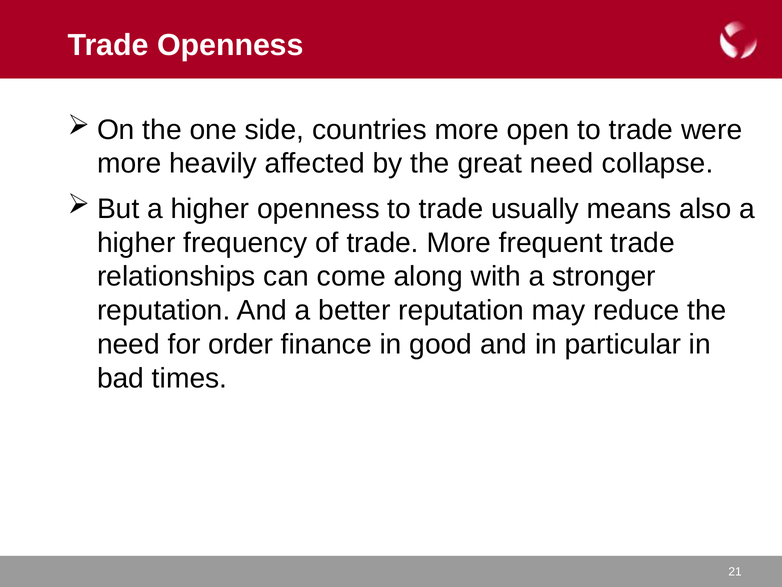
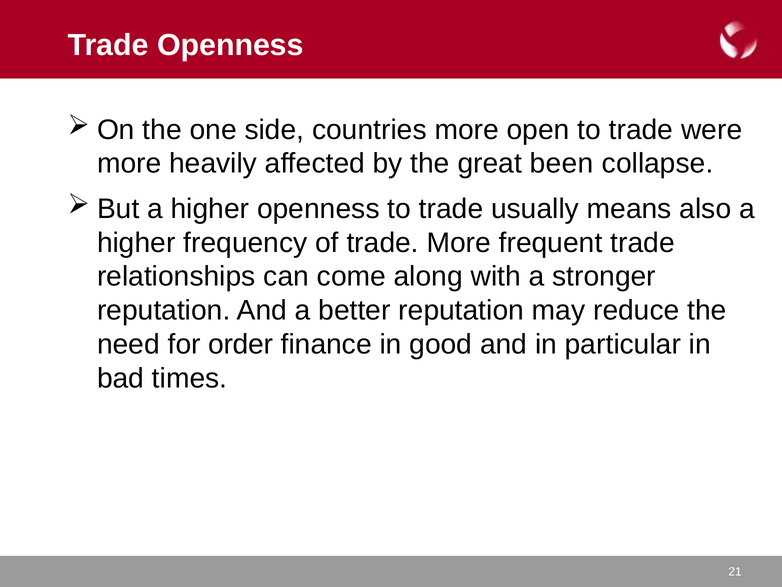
great need: need -> been (562, 164)
